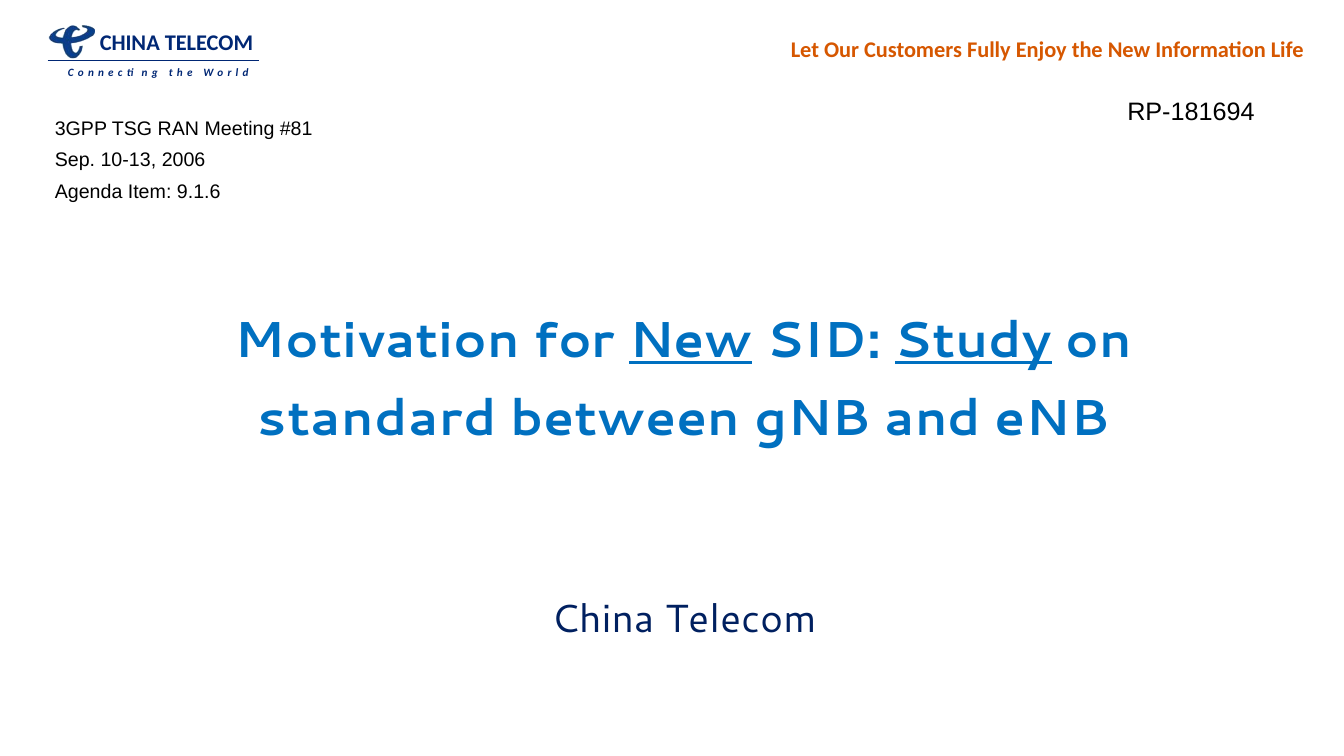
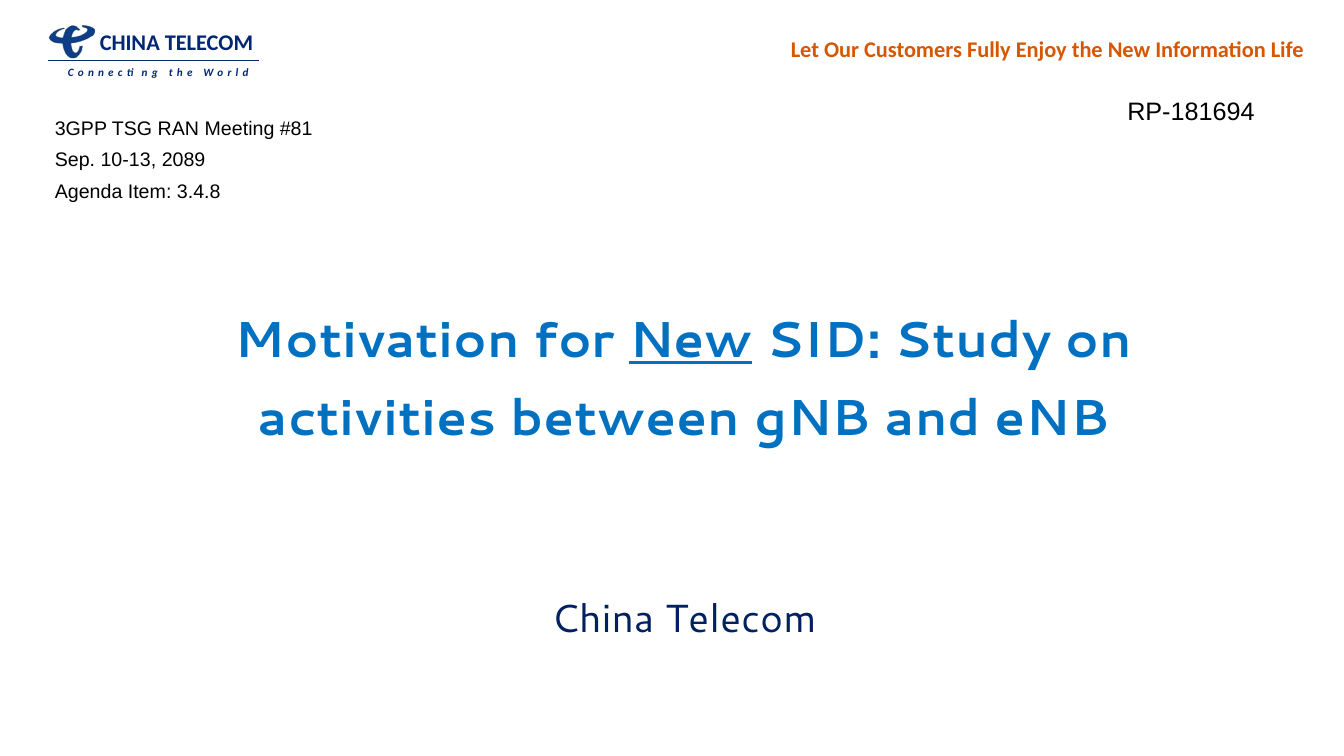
2006: 2006 -> 2089 (184, 161)
9.1.6: 9.1.6 -> 3.4.8 (199, 192)
Study underline: present -> none (973, 340)
standard: standard -> activities (377, 419)
